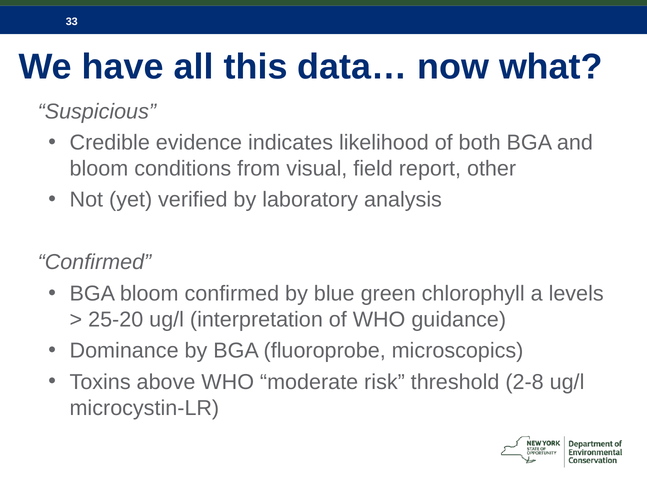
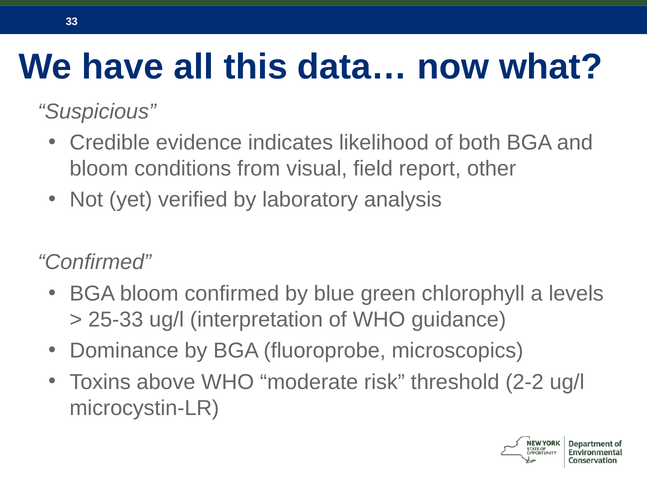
25-20: 25-20 -> 25-33 (116, 320)
2-8: 2-8 -> 2-2 (525, 382)
